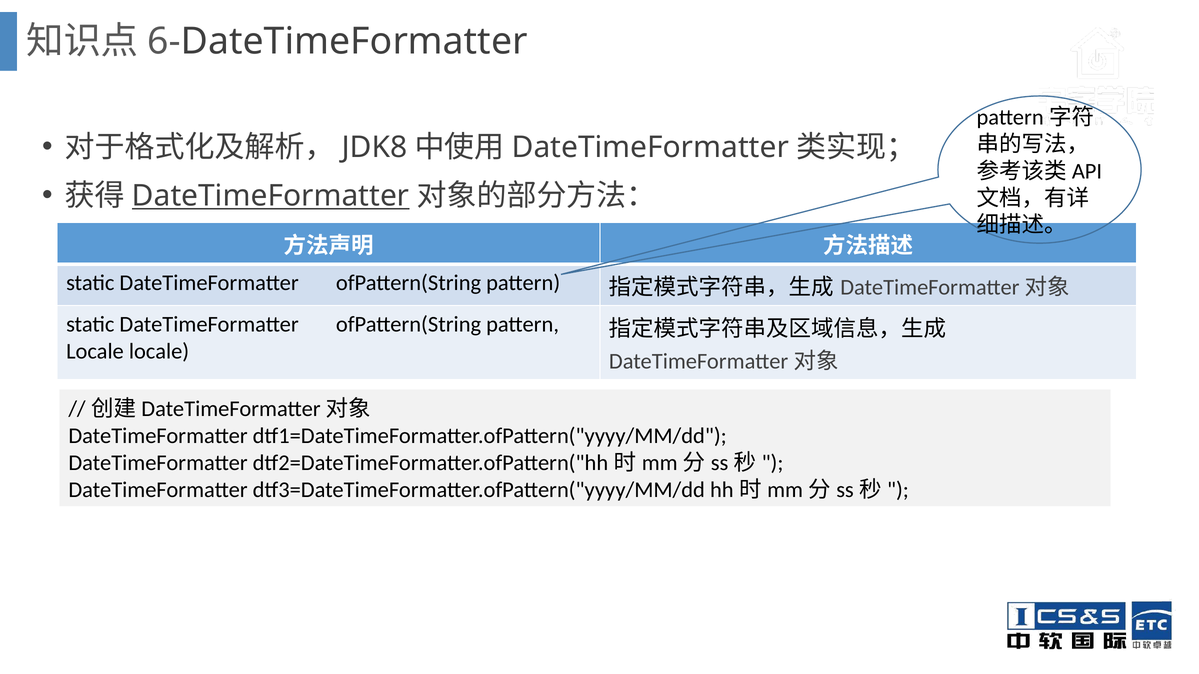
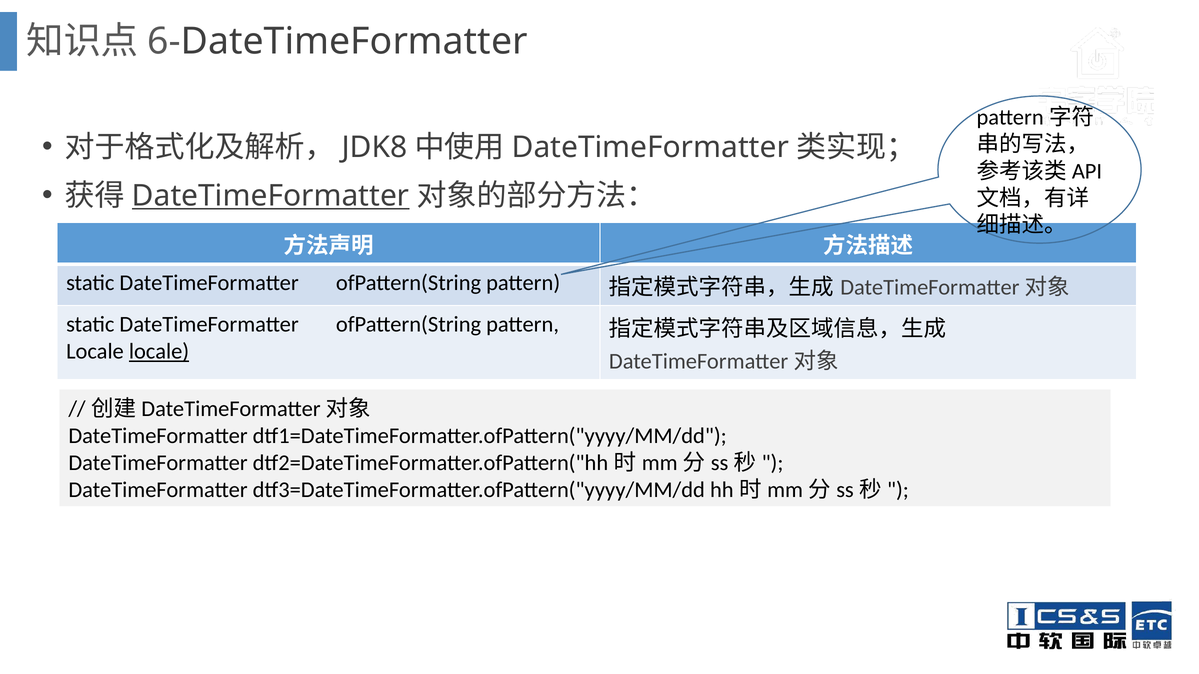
locale underline: none -> present (159, 352)
